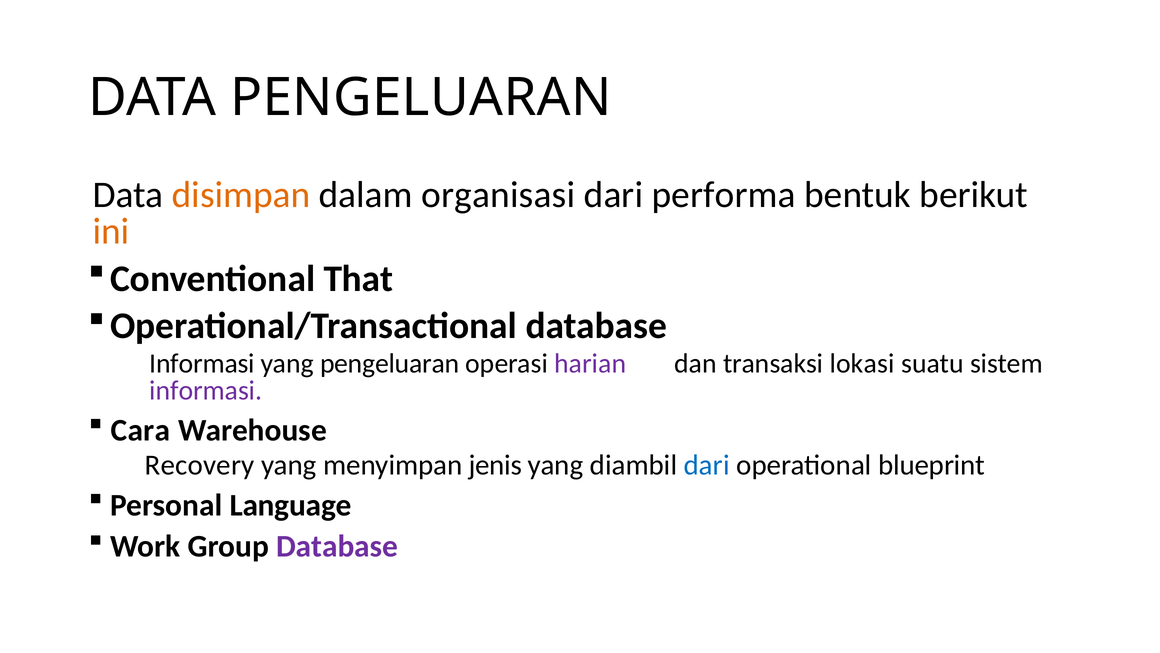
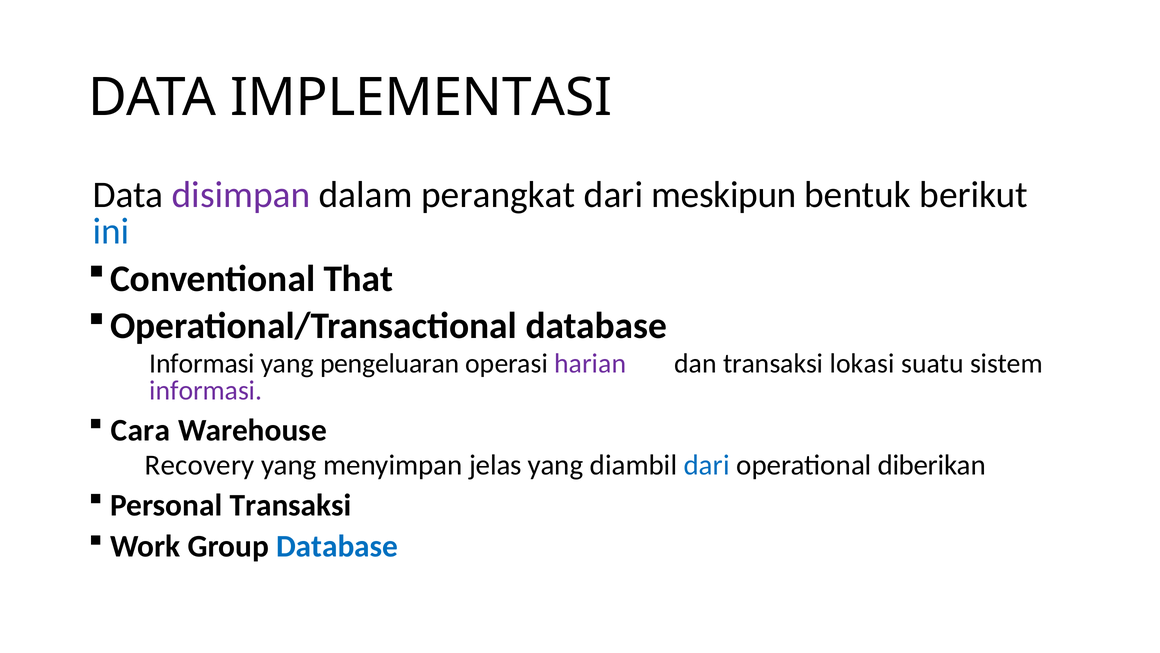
DATA PENGELUARAN: PENGELUARAN -> IMPLEMENTASI (421, 97)
disimpan colour: orange -> purple (241, 195)
organisasi: organisasi -> perangkat (498, 195)
performa: performa -> meskipun (724, 195)
ini colour: orange -> blue (111, 231)
jenis: jenis -> jelas (495, 465)
blueprint: blueprint -> diberikan (932, 465)
Personal Language: Language -> Transaksi (290, 505)
Database colour: purple -> blue (337, 546)
